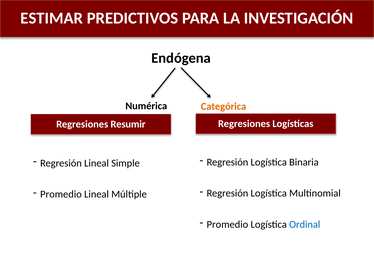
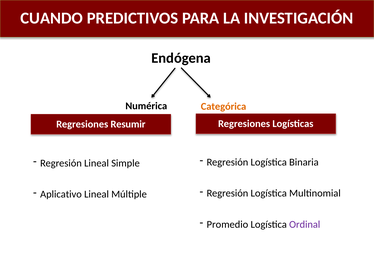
ESTIMAR: ESTIMAR -> CUANDO (52, 18)
Promedio: Promedio -> Aplicativo (61, 195)
Ordinal colour: blue -> purple (305, 225)
